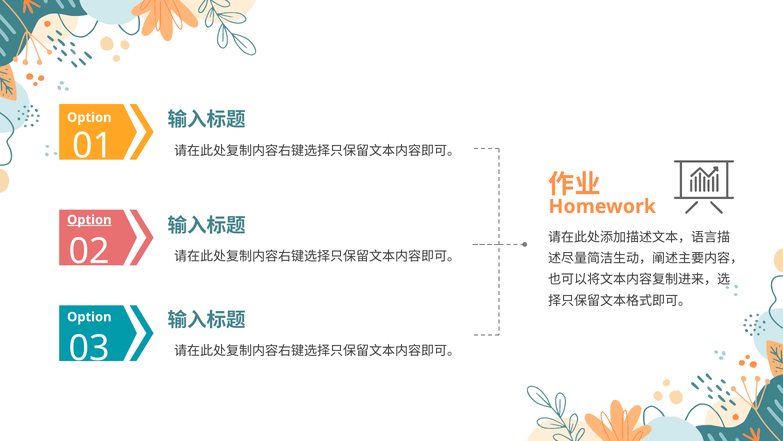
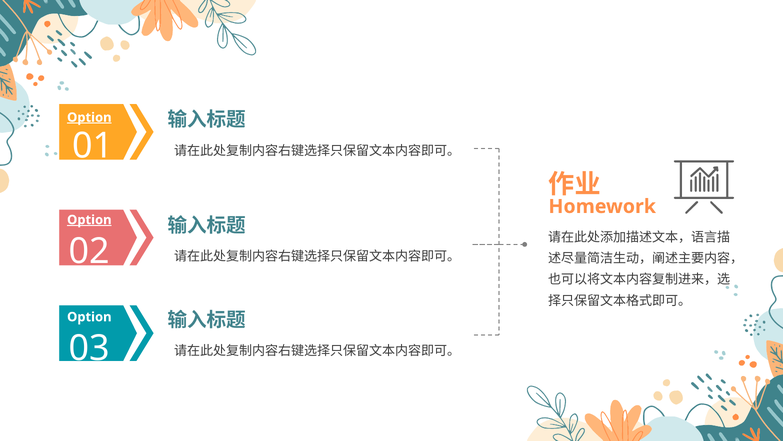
Option underline: none -> present (89, 117)
